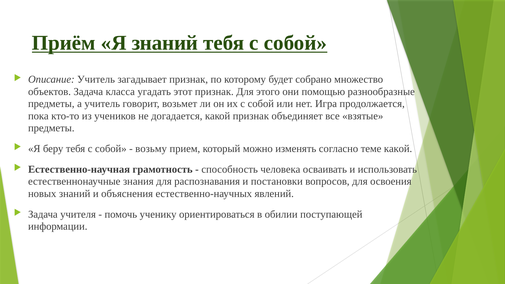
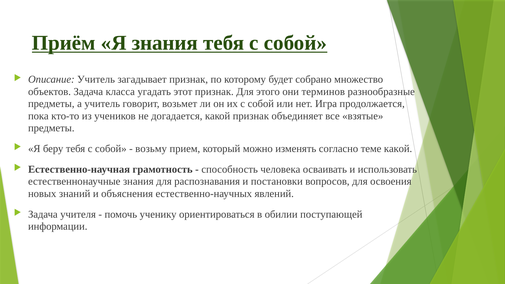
Я знаний: знаний -> знания (165, 43)
помощью: помощью -> терминов (323, 92)
